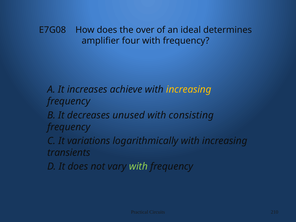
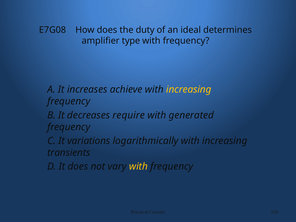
over: over -> duty (145, 30)
four: four -> type (131, 41)
unused: unused -> require (129, 115)
consisting: consisting -> generated (191, 115)
with colour: light green -> yellow (138, 166)
